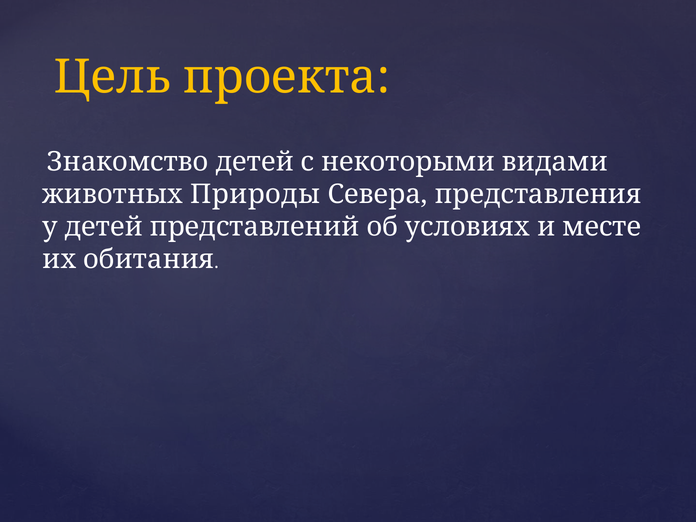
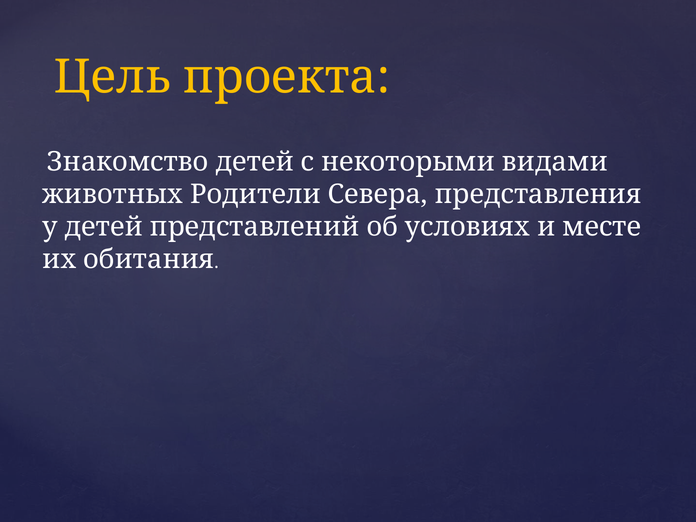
Природы: Природы -> Родители (255, 194)
